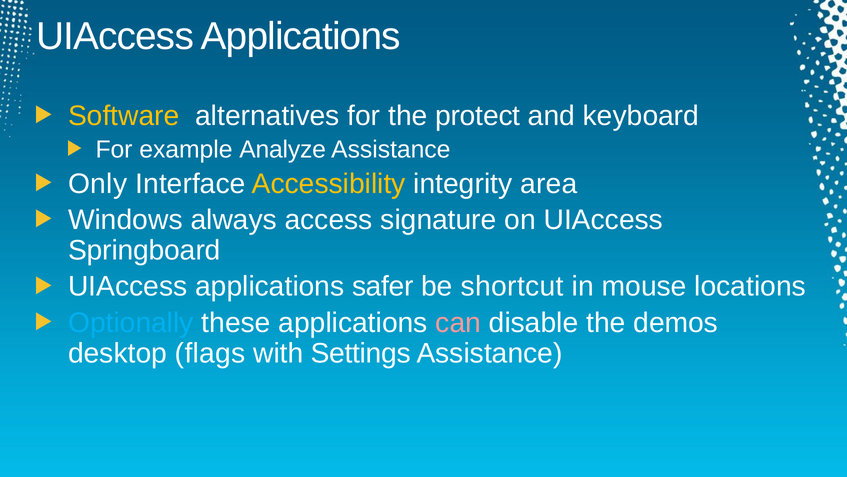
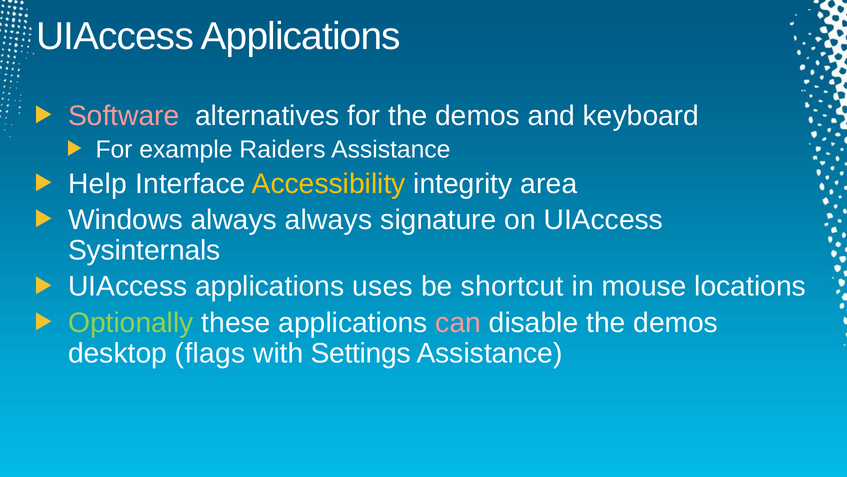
Software colour: yellow -> pink (124, 116)
for the protect: protect -> demos (478, 116)
Analyze: Analyze -> Raiders (282, 149)
Only: Only -> Help (98, 184)
always access: access -> always (328, 220)
Springboard: Springboard -> Sysinternals (144, 250)
safer: safer -> uses (383, 286)
Optionally colour: light blue -> light green (131, 323)
